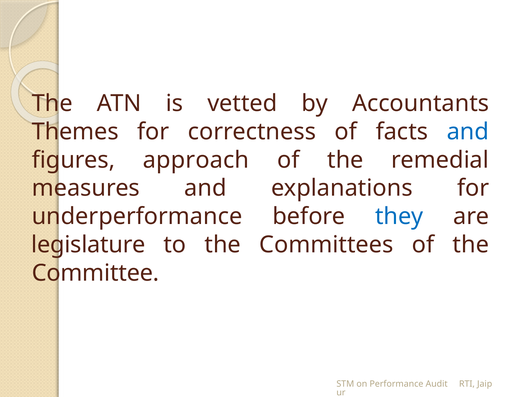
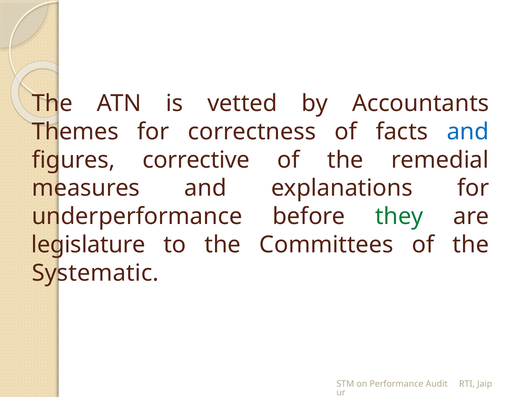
approach: approach -> corrective (196, 160)
they colour: blue -> green (399, 217)
Committee: Committee -> Systematic (95, 273)
